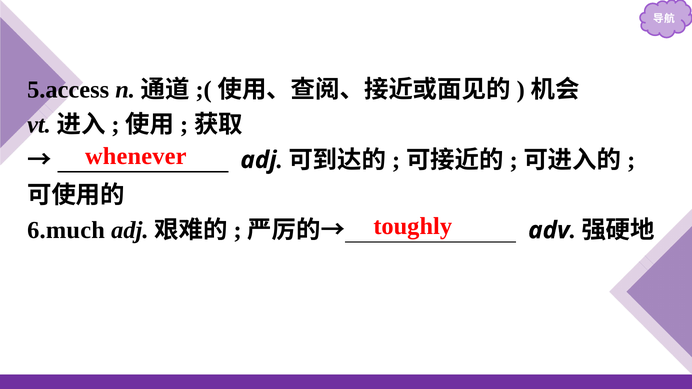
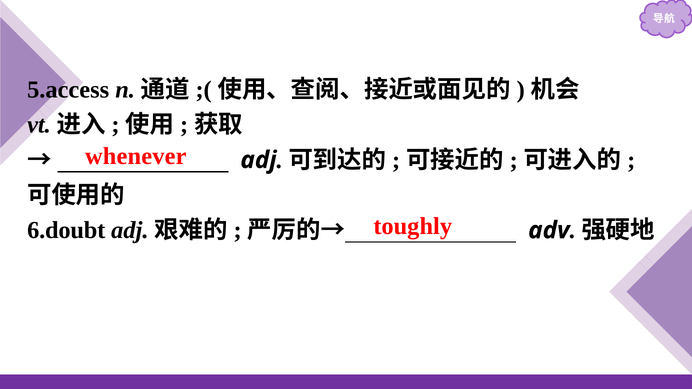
6.much: 6.much -> 6.doubt (66, 230)
